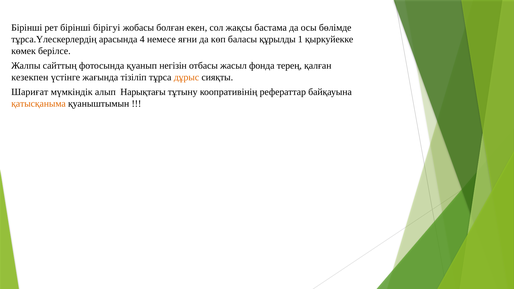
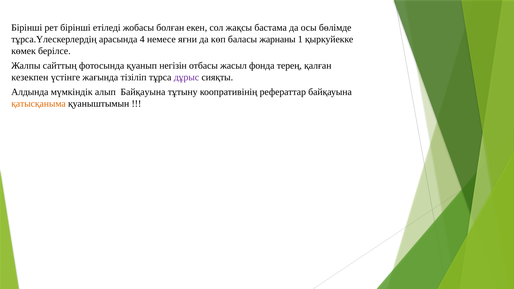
бірігуі: бірігуі -> етіледі (107, 28)
құрылды: құрылды -> жарнаны (278, 39)
дұрыс colour: orange -> purple (186, 77)
Шариғат: Шариғат -> Алдында (30, 92)
алып Нарықтағы: Нарықтағы -> Байқауына (143, 92)
